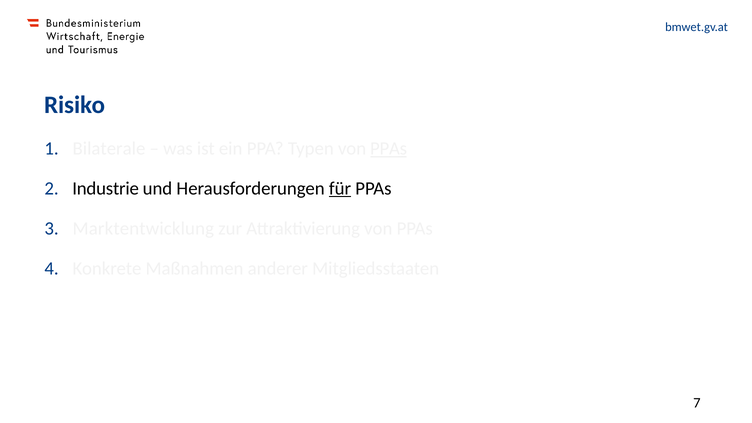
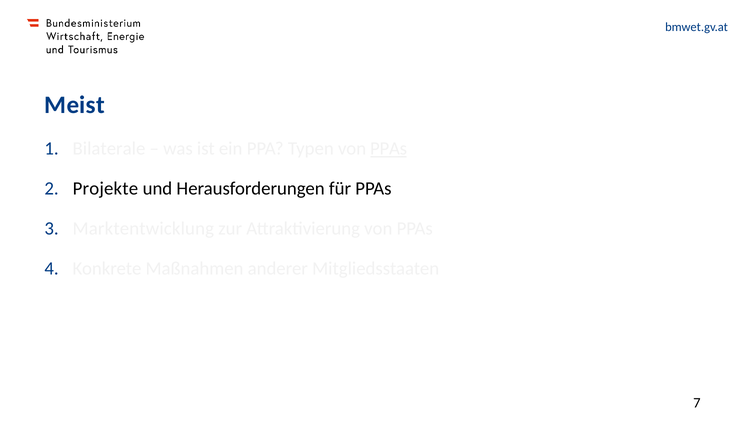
Risiko: Risiko -> Meist (75, 105)
Industrie: Industrie -> Projekte (105, 189)
für underline: present -> none (340, 189)
